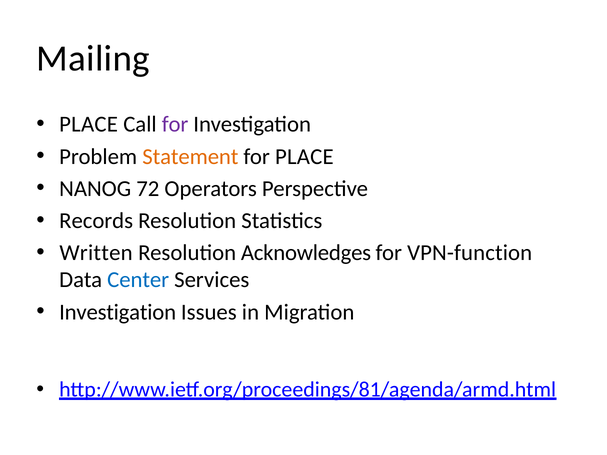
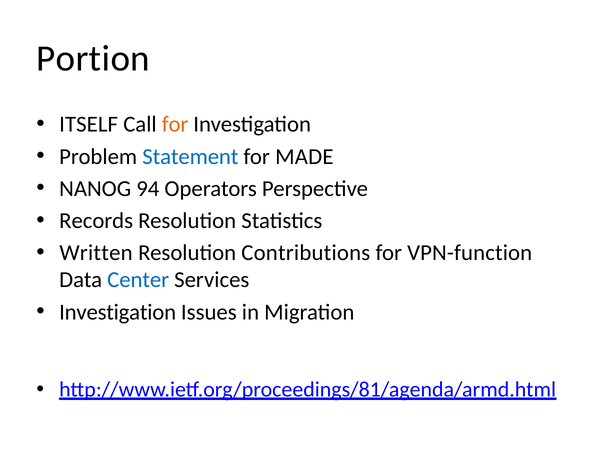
Mailing: Mailing -> Portion (93, 59)
PLACE: PLACE -> ITSELF (89, 125)
for colour: purple -> orange (175, 125)
Statement colour: orange -> blue (190, 157)
for PLACE: PLACE -> MADE (304, 157)
72: 72 -> 94 (148, 189)
Acknowledges: Acknowledges -> Contributions (306, 253)
